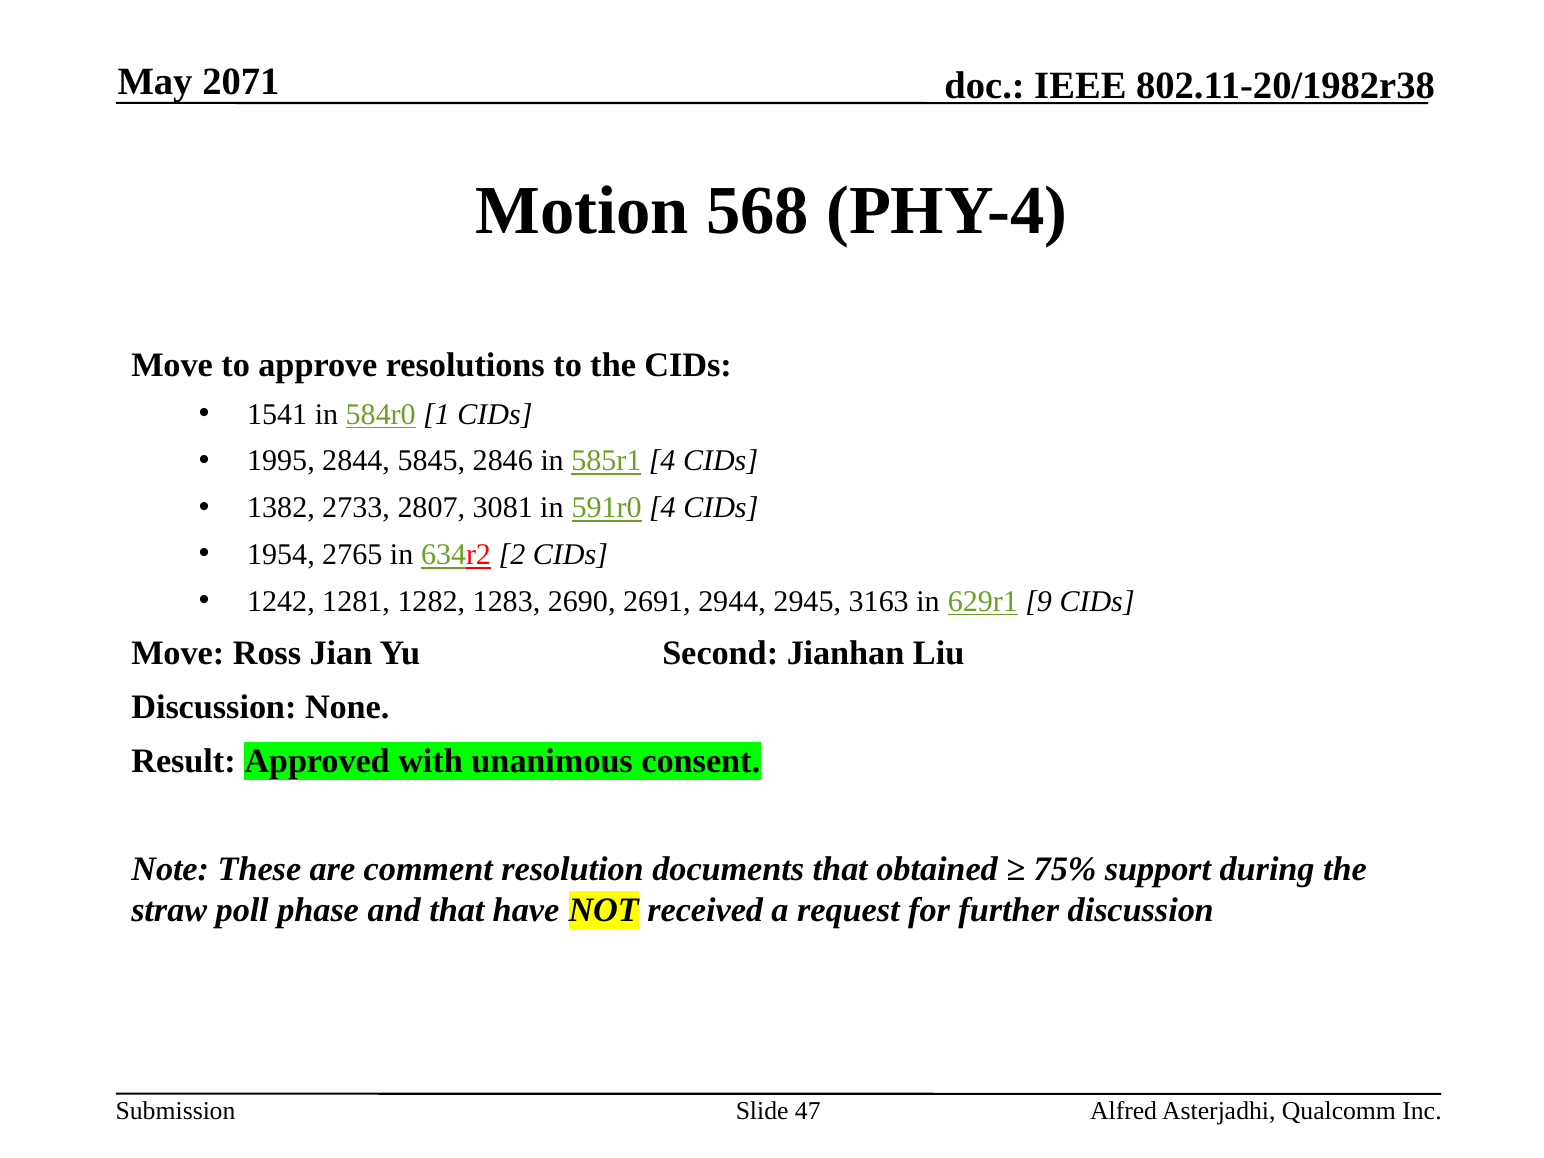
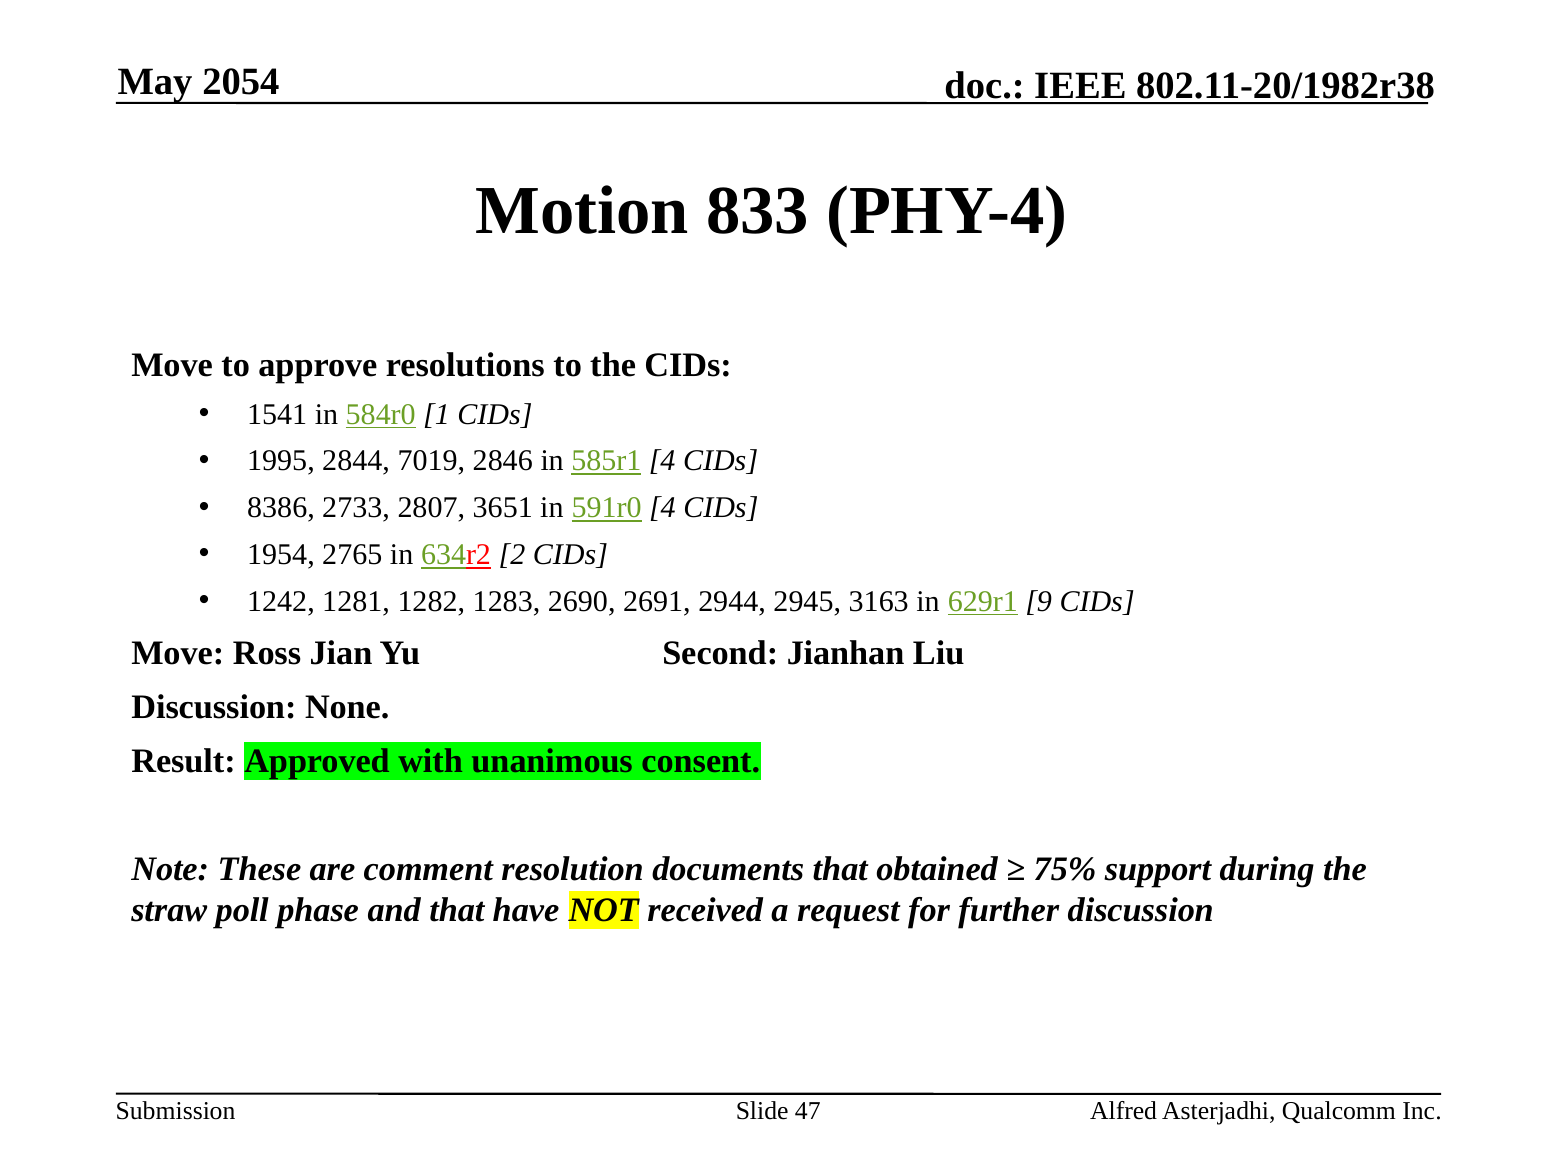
2071: 2071 -> 2054 (241, 82)
568: 568 -> 833 (758, 210)
5845: 5845 -> 7019 (431, 461)
1382: 1382 -> 8386 (281, 508)
3081: 3081 -> 3651 (503, 508)
